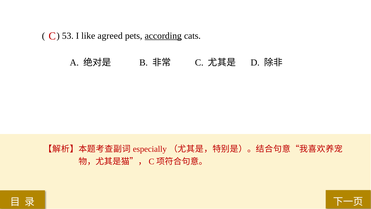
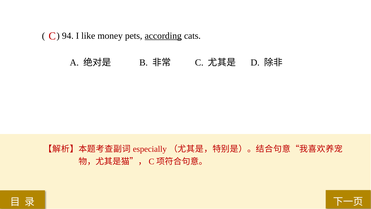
53: 53 -> 94 (68, 36)
agreed: agreed -> money (110, 36)
